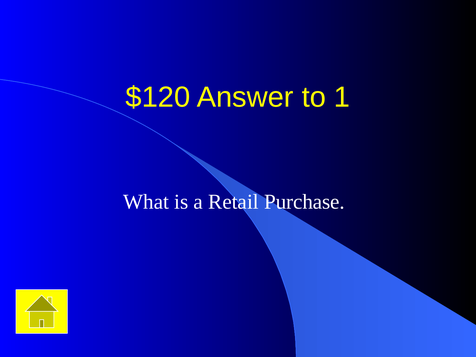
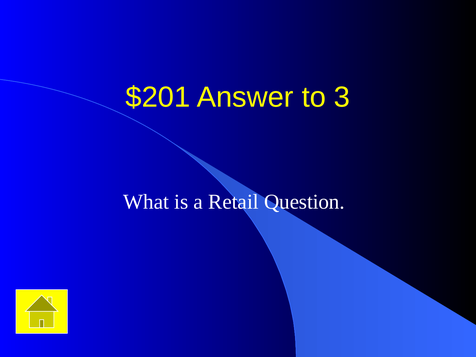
$120: $120 -> $201 (158, 97)
1: 1 -> 3 (342, 97)
Purchase: Purchase -> Question (304, 202)
